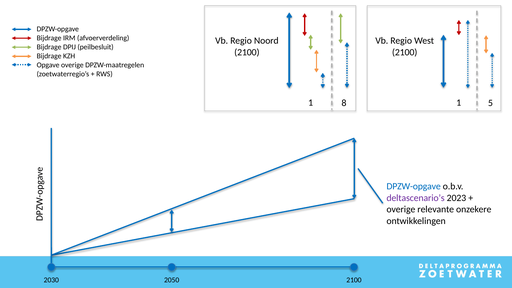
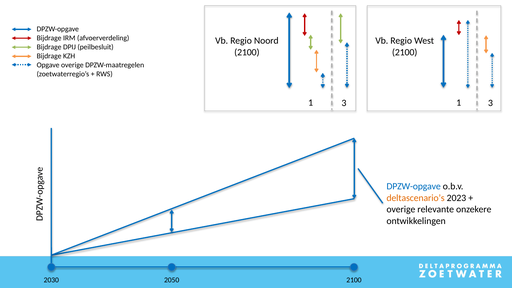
8: 8 -> 3 (344, 103)
5: 5 -> 3 (490, 103)
deltascenario’s colour: purple -> orange (416, 198)
